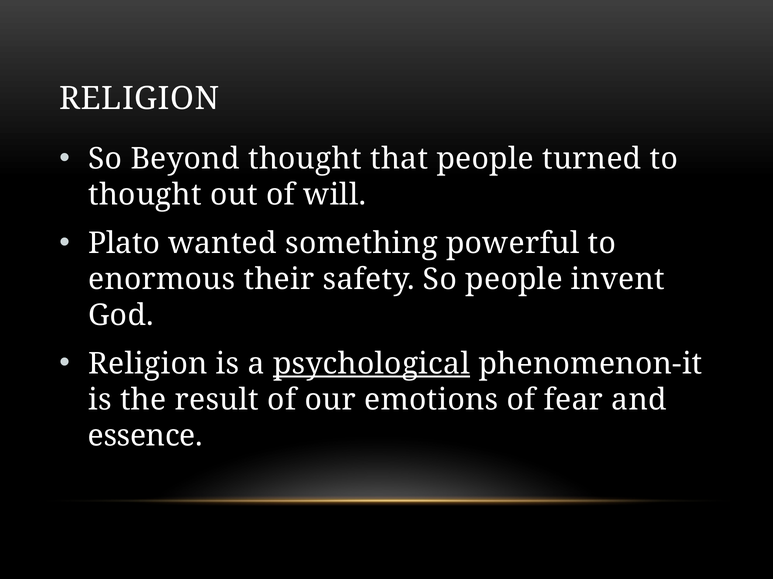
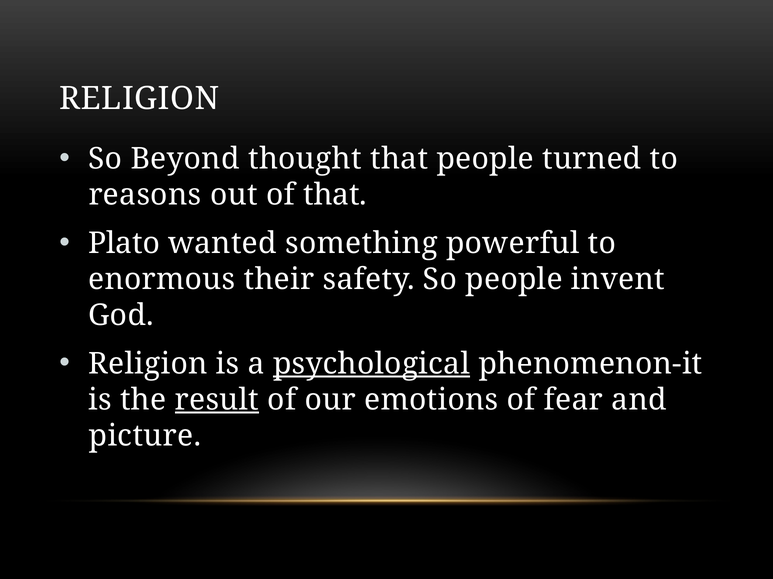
thought: thought -> reasons (145, 195)
of will: will -> that (335, 195)
result underline: none -> present (217, 400)
essence: essence -> picture (145, 436)
